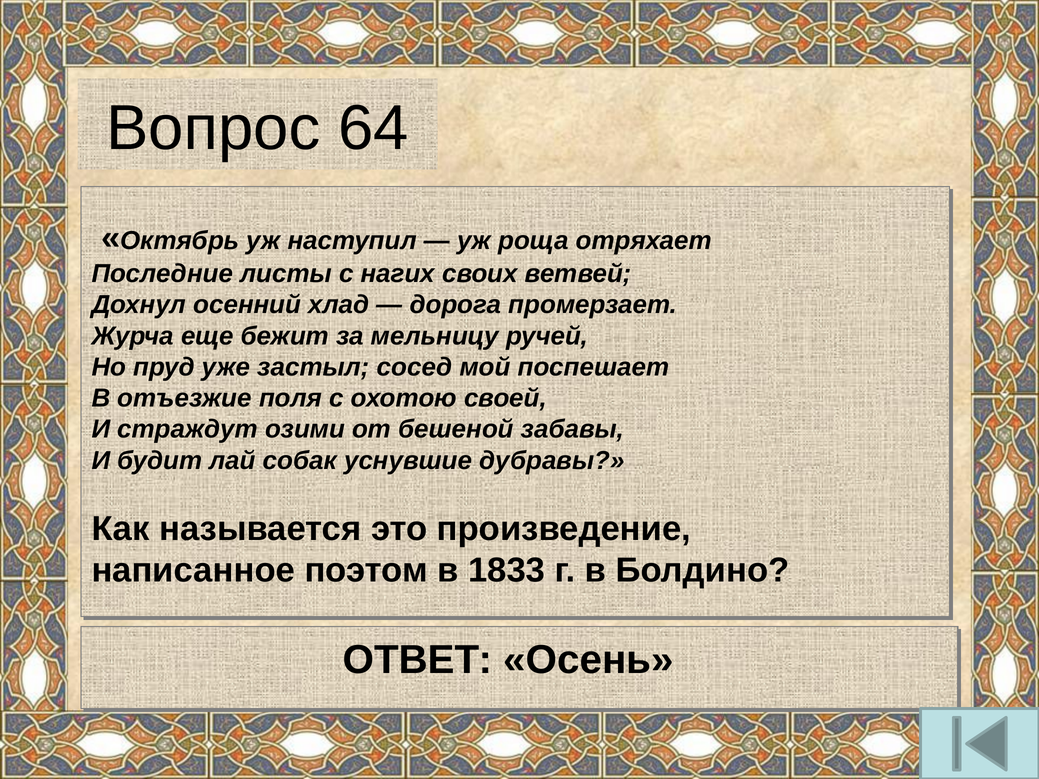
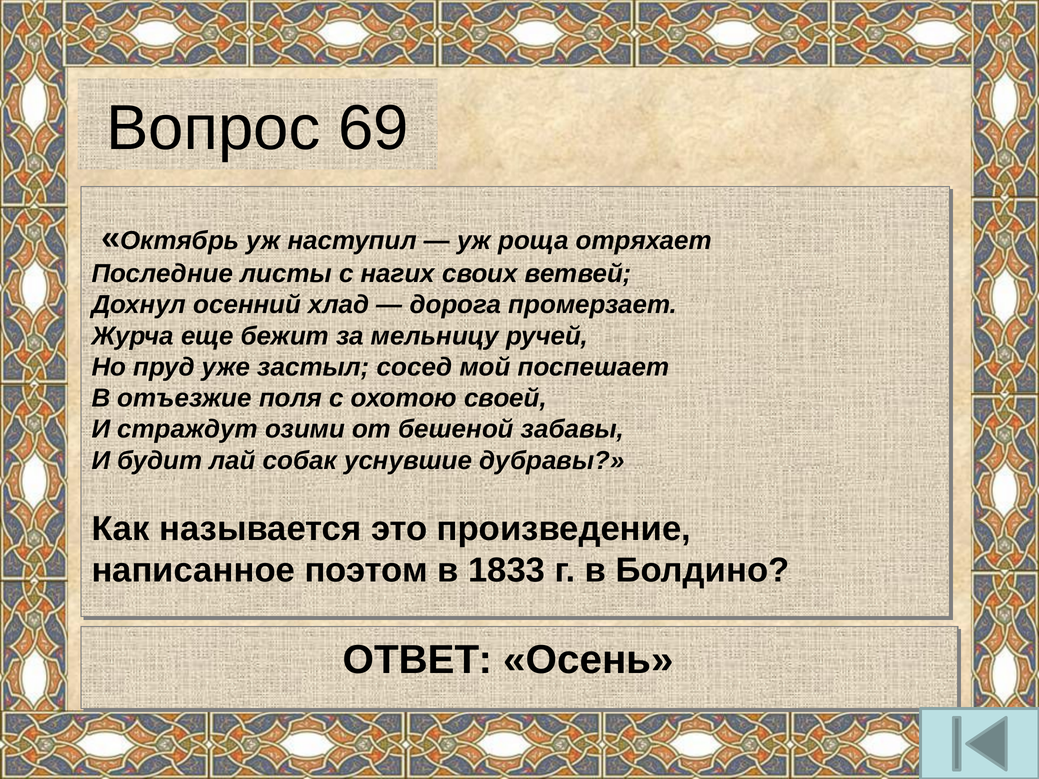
64: 64 -> 69 (373, 128)
